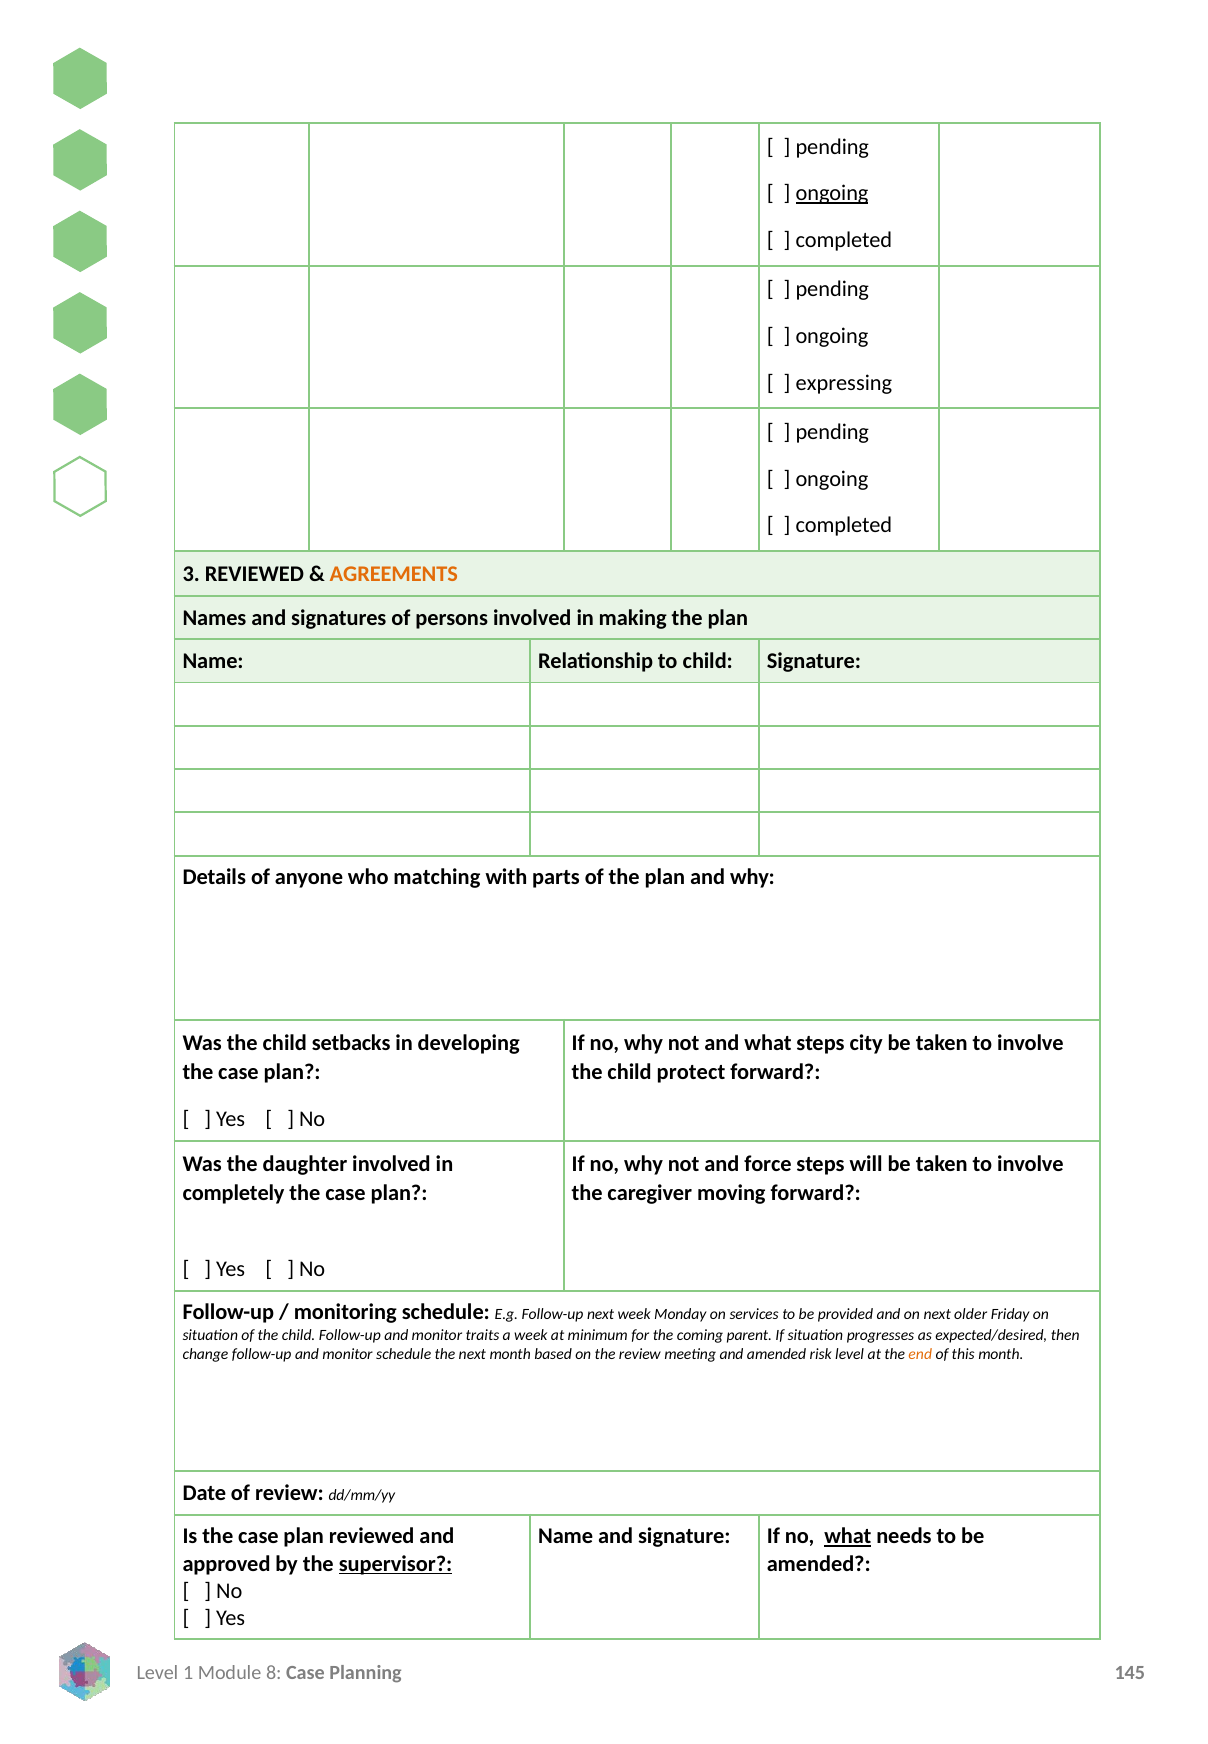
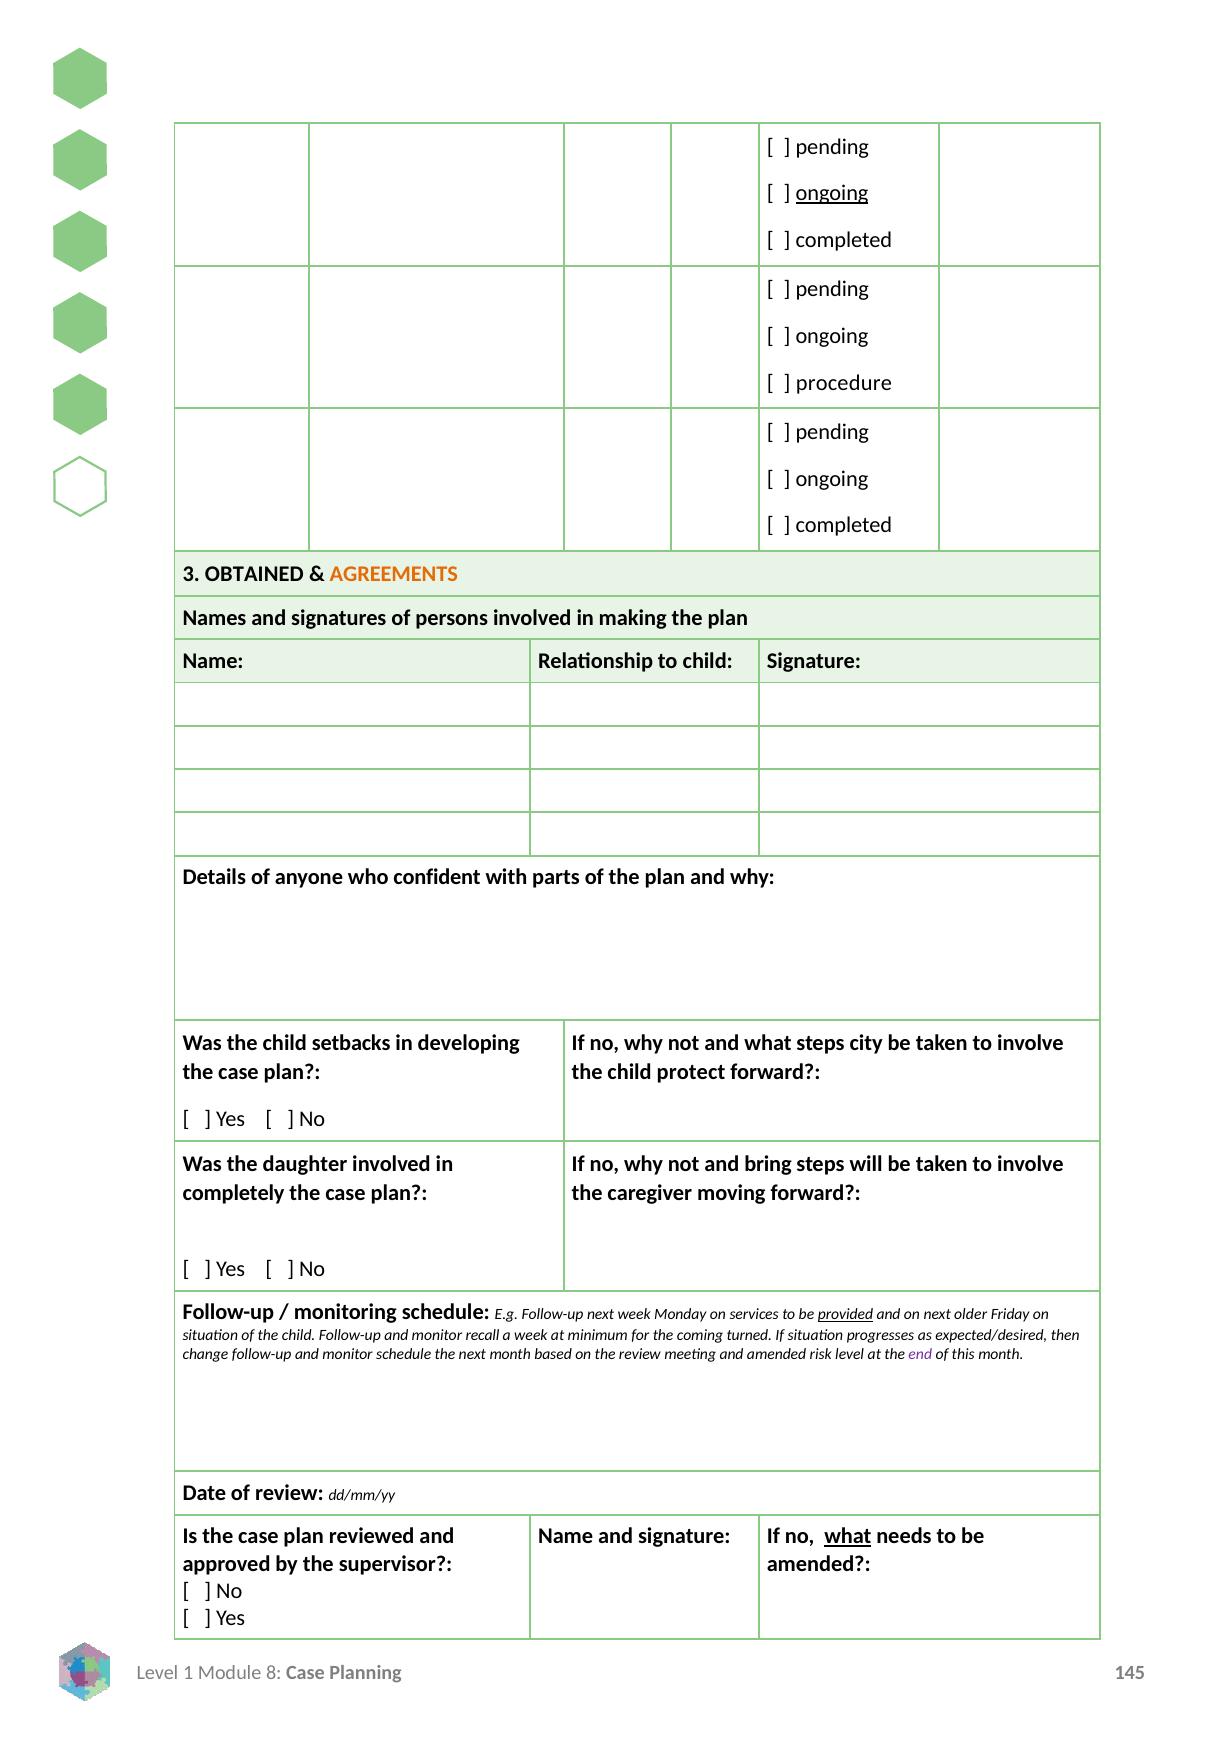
expressing: expressing -> procedure (844, 383)
3 REVIEWED: REVIEWED -> OBTAINED (254, 575)
matching: matching -> confident (437, 878)
force: force -> bring (768, 1165)
provided underline: none -> present (845, 1315)
traits: traits -> recall (483, 1336)
parent: parent -> turned (749, 1336)
end colour: orange -> purple (920, 1355)
supervisor underline: present -> none (396, 1564)
